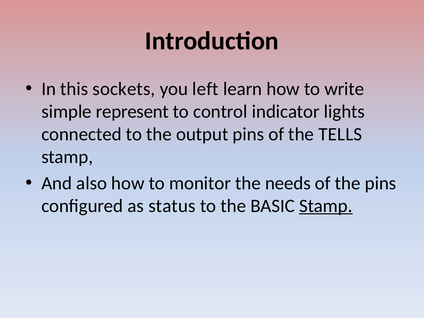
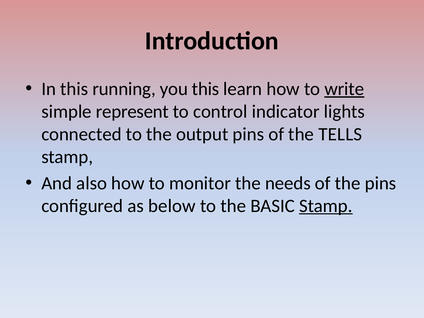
sockets: sockets -> running (124, 89)
you left: left -> this (206, 89)
write underline: none -> present (344, 89)
status: status -> below (172, 206)
